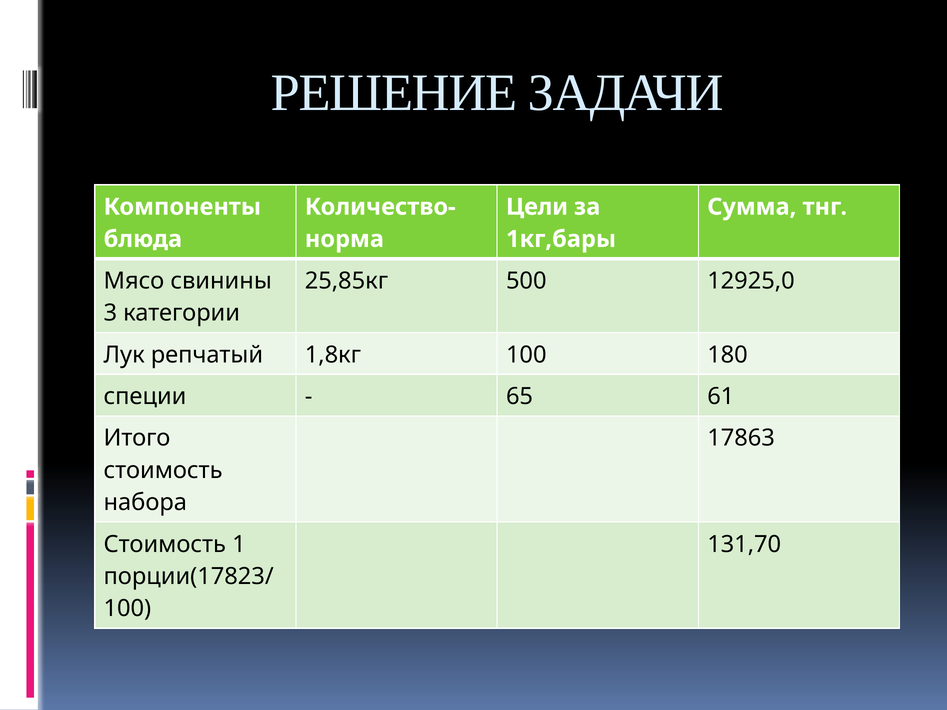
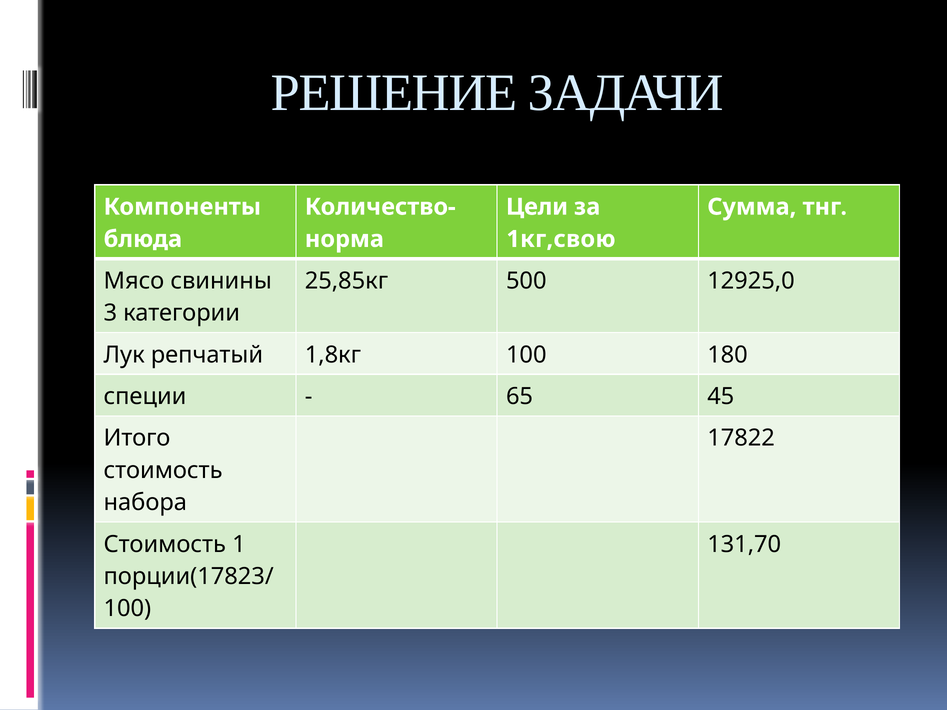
1кг,бары: 1кг,бары -> 1кг,свою (561, 239)
61: 61 -> 45 (721, 397)
17863: 17863 -> 17822 (741, 438)
